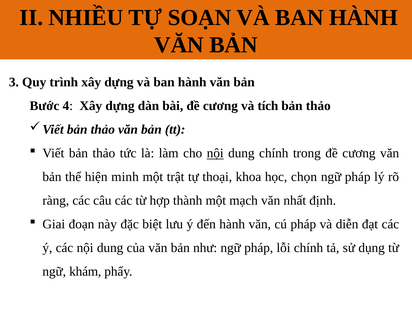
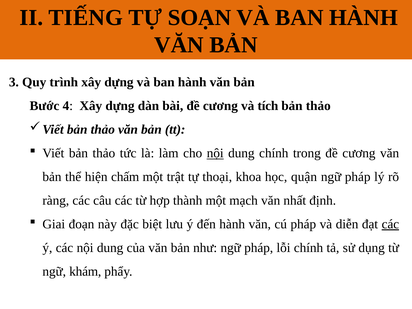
NHIỀU: NHIỀU -> TIẾNG (86, 18)
minh: minh -> chấm (125, 177)
chọn: chọn -> quận (304, 177)
các underline: none -> present (390, 224)
